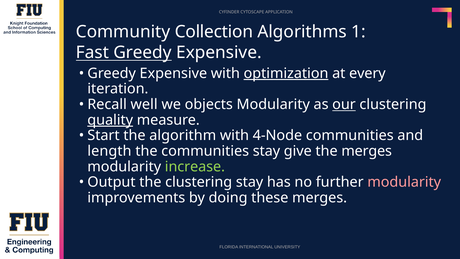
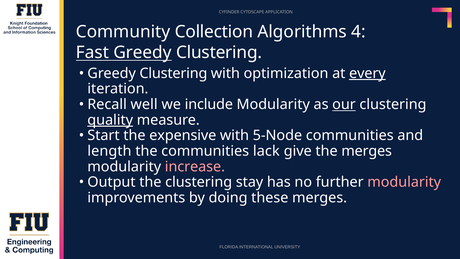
1: 1 -> 4 (359, 32)
Fast Greedy Expensive: Expensive -> Clustering (219, 52)
Expensive: Expensive -> Clustering (173, 73)
optimization underline: present -> none (286, 73)
every underline: none -> present (367, 73)
objects: objects -> include (209, 104)
algorithm: algorithm -> expensive (183, 135)
4-Node: 4-Node -> 5-Node (277, 135)
communities stay: stay -> lack (266, 151)
increase colour: light green -> pink (195, 166)
